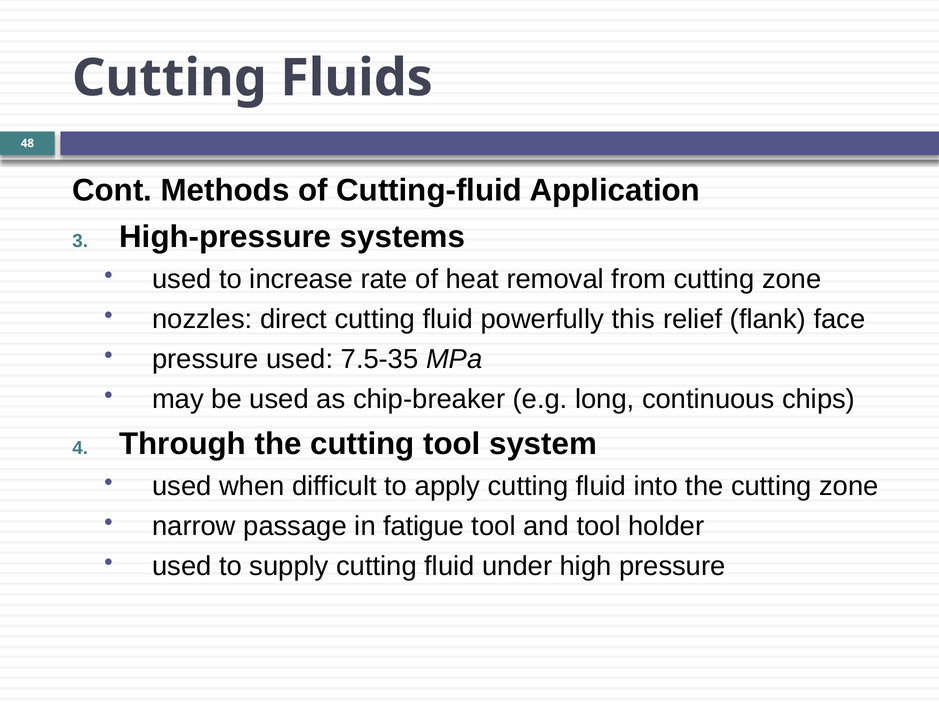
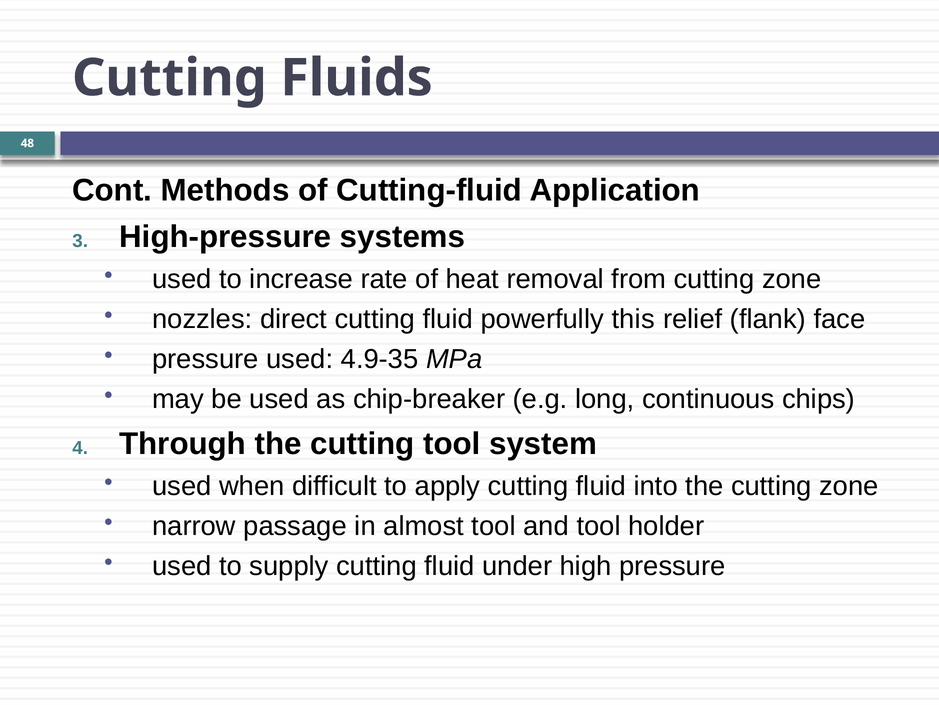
7.5-35: 7.5-35 -> 4.9-35 (380, 359)
fatigue: fatigue -> almost (424, 526)
